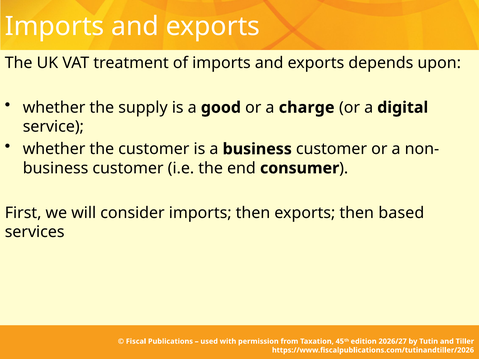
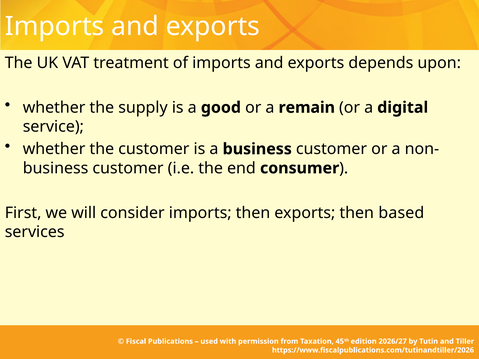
charge: charge -> remain (307, 108)
